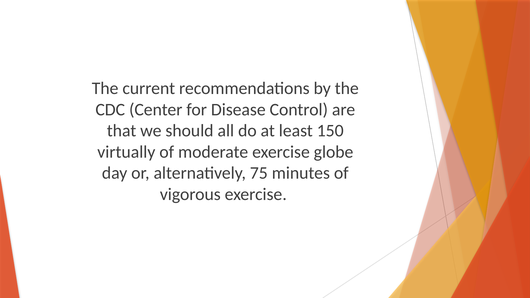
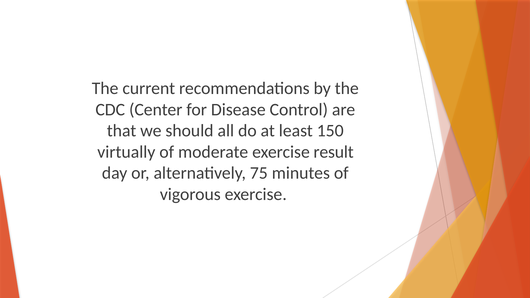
globe: globe -> result (334, 152)
